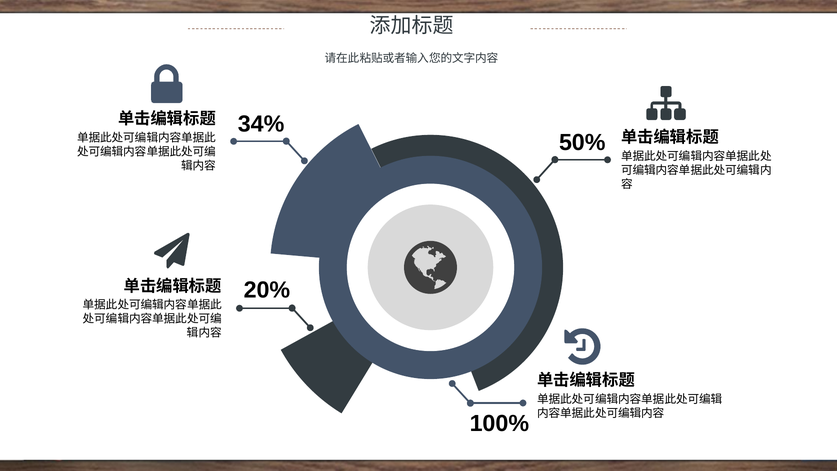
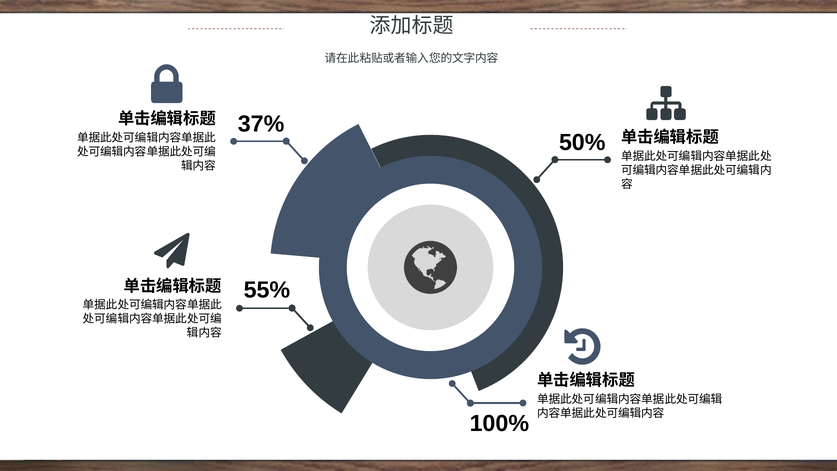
34%: 34% -> 37% (261, 124)
20%: 20% -> 55% (267, 290)
